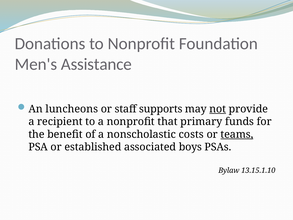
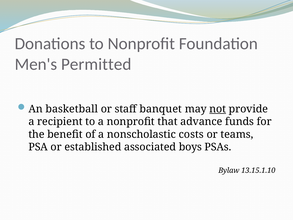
Assistance: Assistance -> Permitted (96, 64)
luncheons: luncheons -> basketball (72, 109)
supports: supports -> banquet (161, 109)
primary: primary -> advance (201, 121)
teams underline: present -> none (237, 134)
